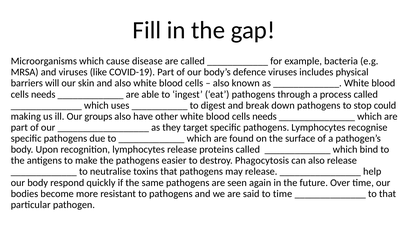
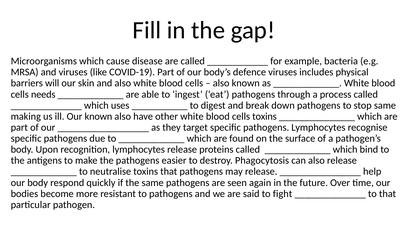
stop could: could -> same (385, 105)
Our groups: groups -> known (98, 116)
needs: needs -> toxins (264, 116)
to time: time -> fight (283, 193)
